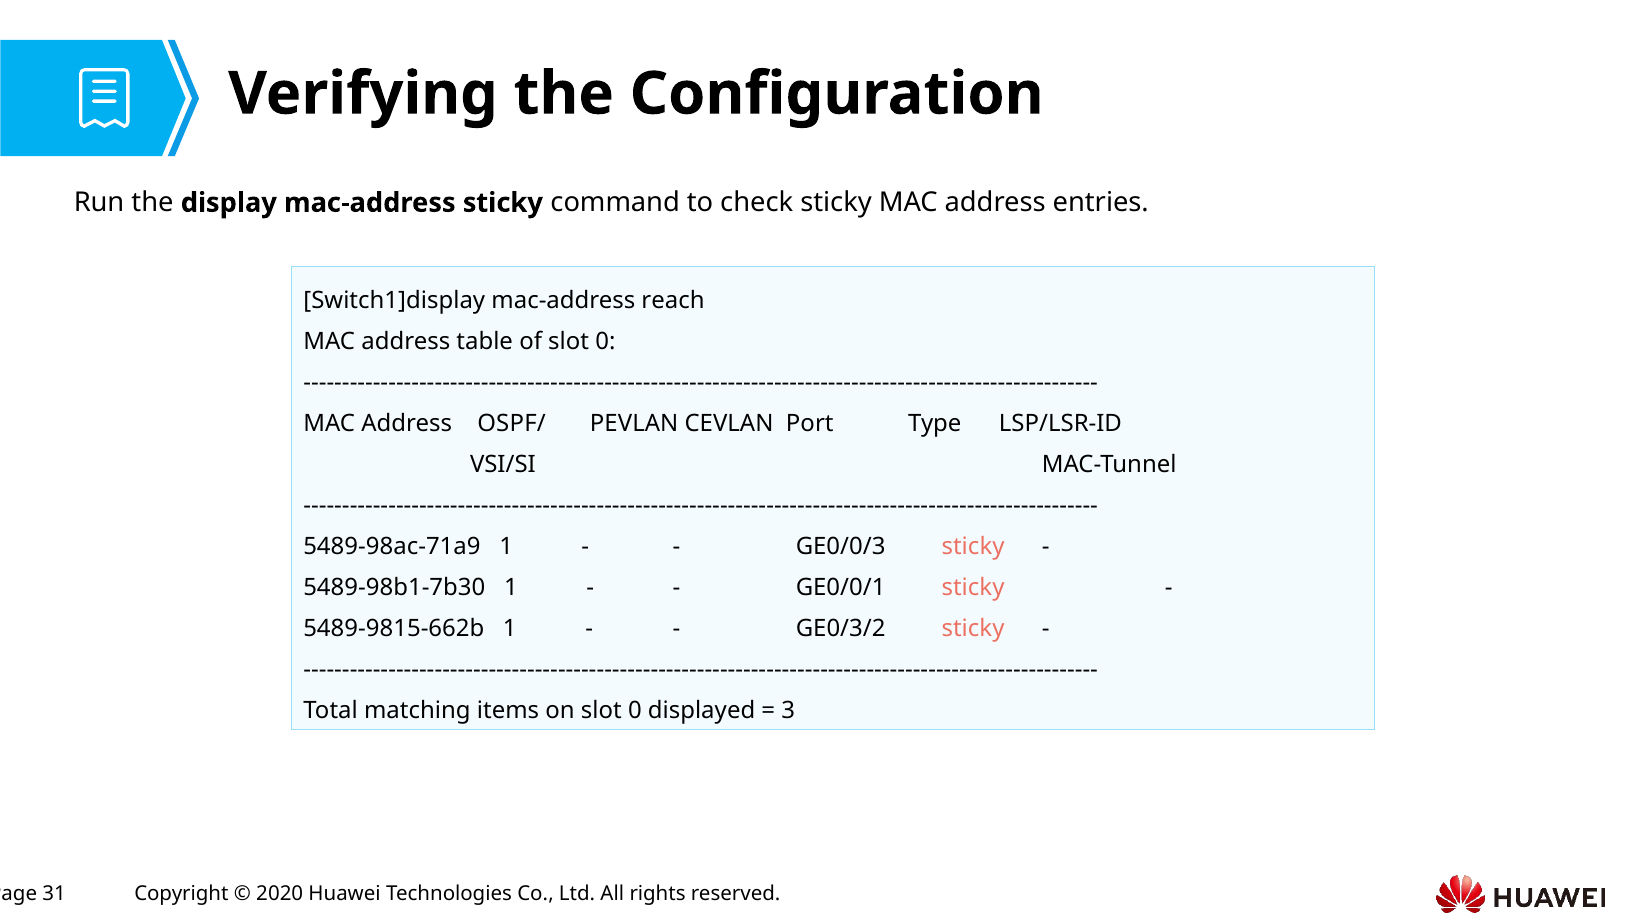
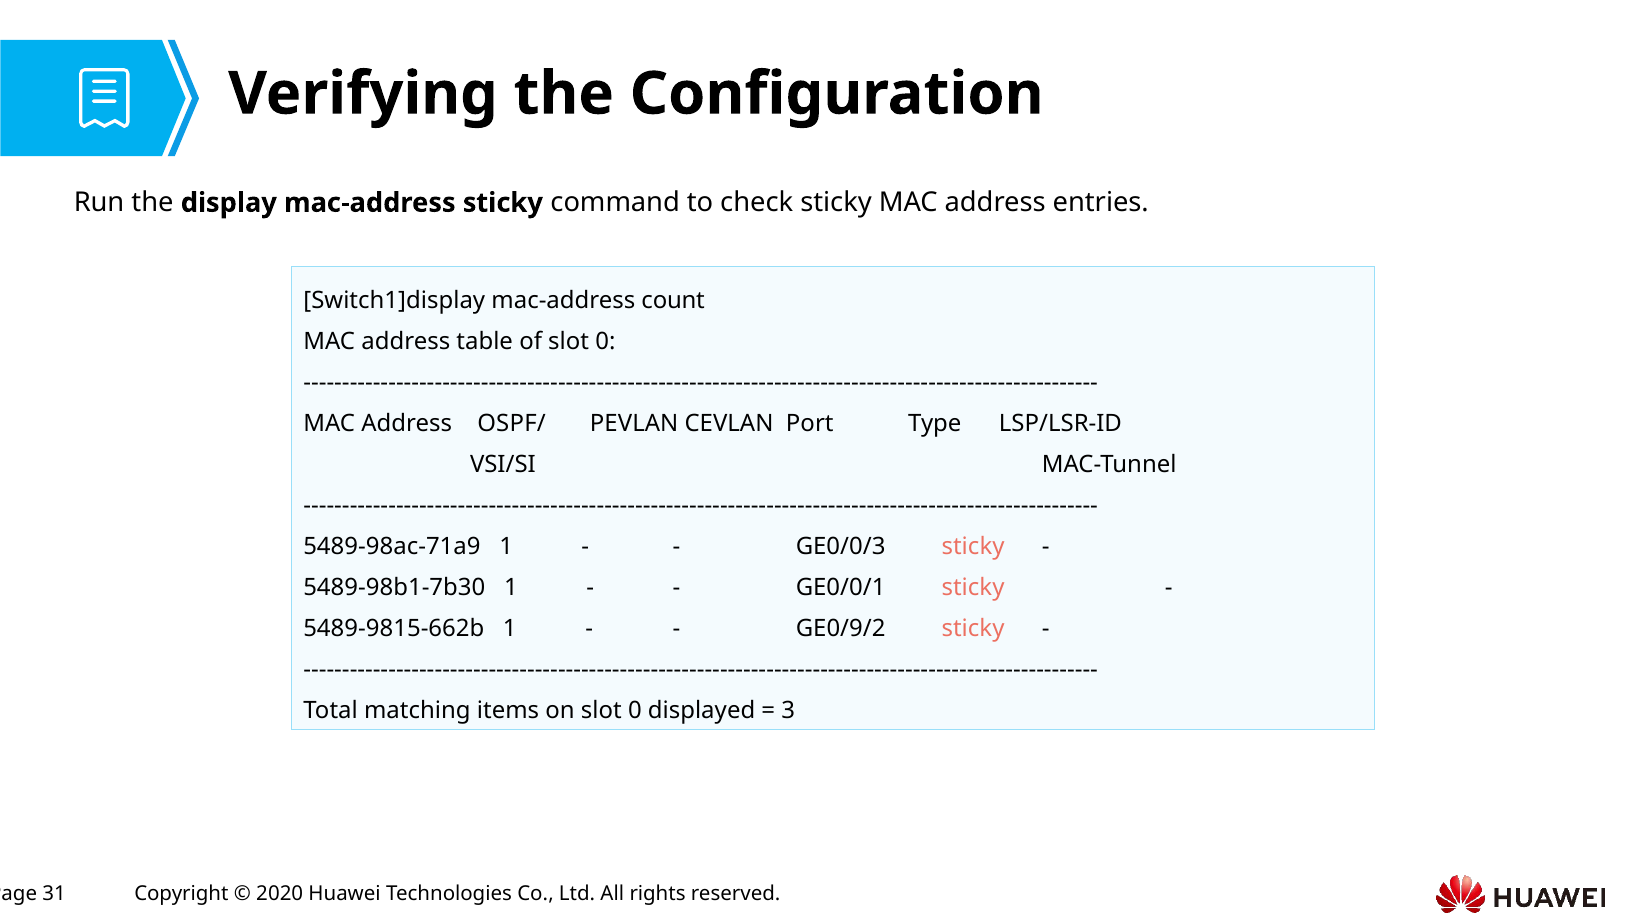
reach: reach -> count (673, 301)
GE0/3/2: GE0/3/2 -> GE0/9/2 (841, 629)
